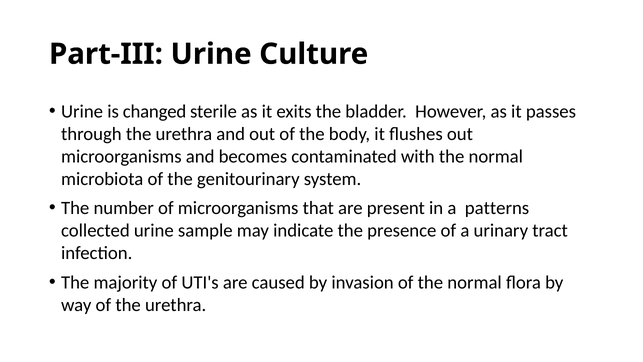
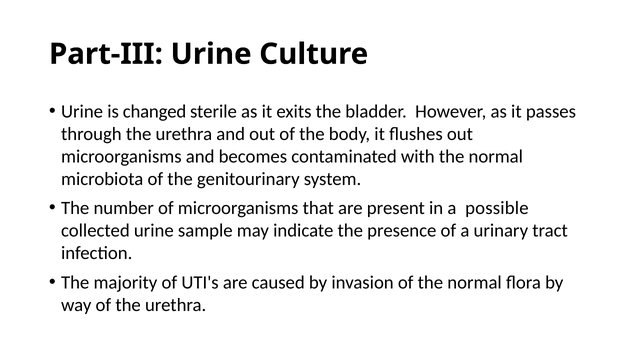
patterns: patterns -> possible (497, 208)
